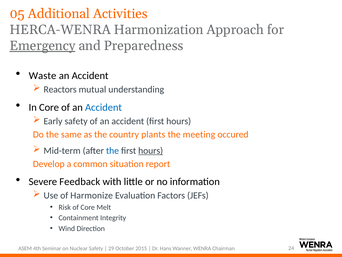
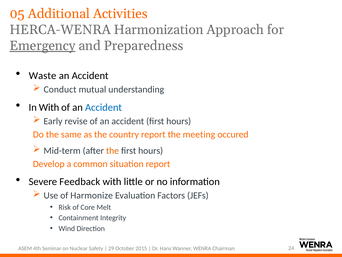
Reactors: Reactors -> Conduct (60, 89)
In Core: Core -> With (49, 107)
Early safety: safety -> revise (76, 121)
country plants: plants -> report (153, 134)
the colour: blue -> orange (113, 150)
hours underline: present -> none (151, 150)
